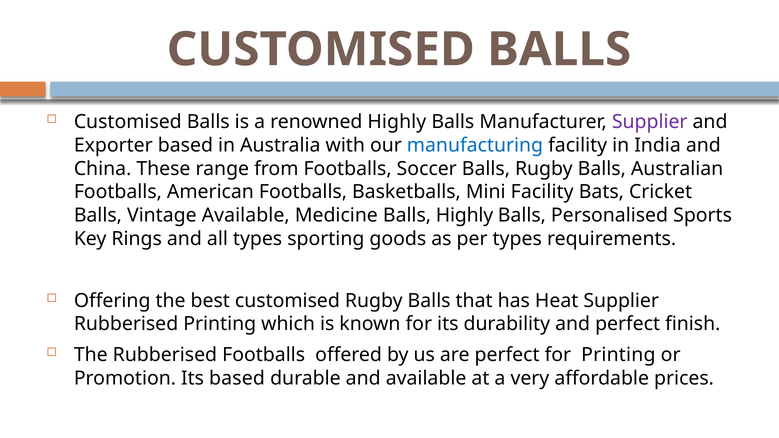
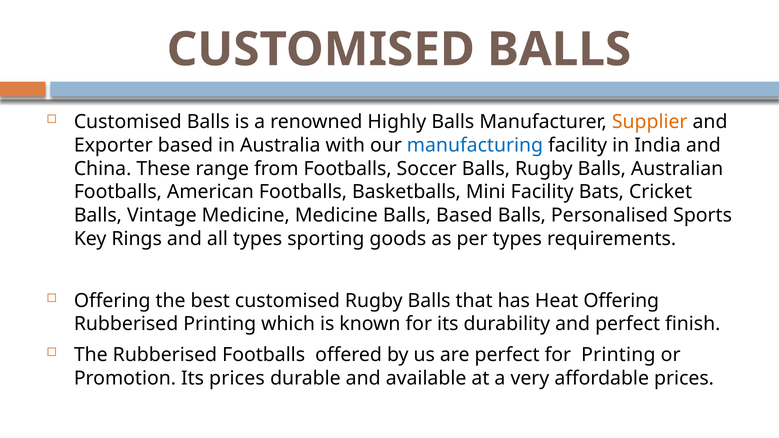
Supplier colour: purple -> orange (650, 122)
Vintage Available: Available -> Medicine (246, 216)
Balls Highly: Highly -> Based (464, 216)
Heat Supplier: Supplier -> Offering (621, 301)
Its based: based -> prices (237, 378)
